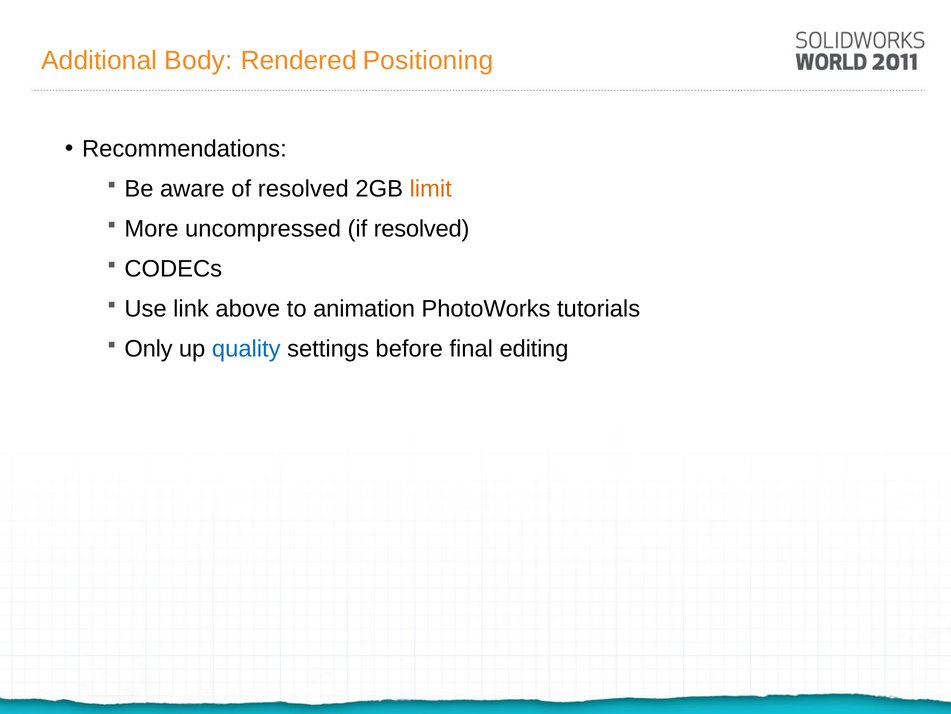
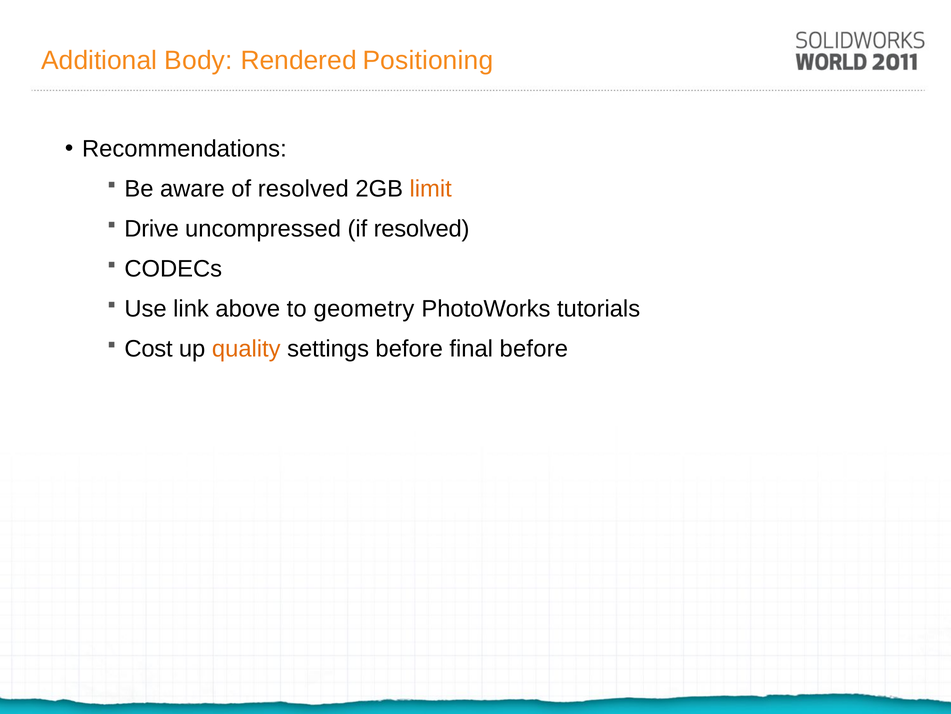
More: More -> Drive (152, 228)
animation: animation -> geometry (364, 308)
Only: Only -> Cost (149, 348)
quality colour: blue -> orange (246, 348)
final editing: editing -> before (534, 348)
